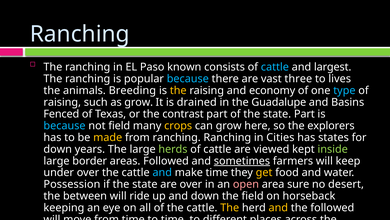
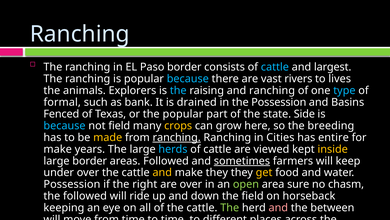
Paso known: known -> border (184, 67)
three: three -> rivers (298, 79)
Breeding: Breeding -> Explorers (132, 90)
the colour: yellow -> light blue (178, 90)
and economy: economy -> ranching (272, 90)
raising: raising -> formal (62, 102)
as grow: grow -> bank (139, 102)
the Guadalupe: Guadalupe -> Possession (279, 102)
the contrast: contrast -> popular (183, 114)
state Part: Part -> Side (304, 114)
explorers: explorers -> breeding (331, 125)
ranching underline: none -> present (177, 137)
states: states -> entire (333, 137)
down: down -> make (58, 149)
herds colour: light green -> light blue (173, 149)
inside colour: light green -> yellow (333, 149)
and colour: light blue -> yellow (162, 172)
make time: time -> they (217, 172)
if the state: state -> right (145, 184)
open colour: pink -> light green (246, 184)
desert: desert -> chasm (346, 184)
the between: between -> followed (85, 196)
The colour: yellow -> light green (230, 207)
and colour: yellow -> pink (278, 207)
the followed: followed -> between (332, 207)
